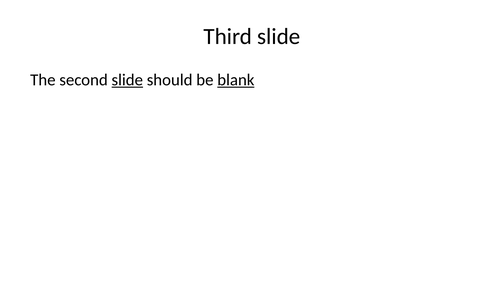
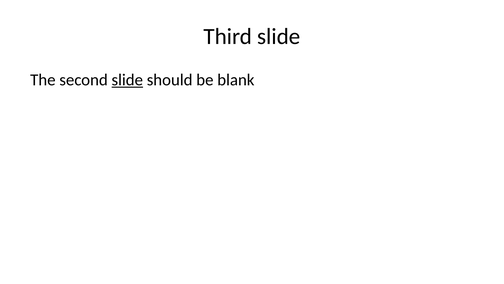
blank underline: present -> none (236, 80)
